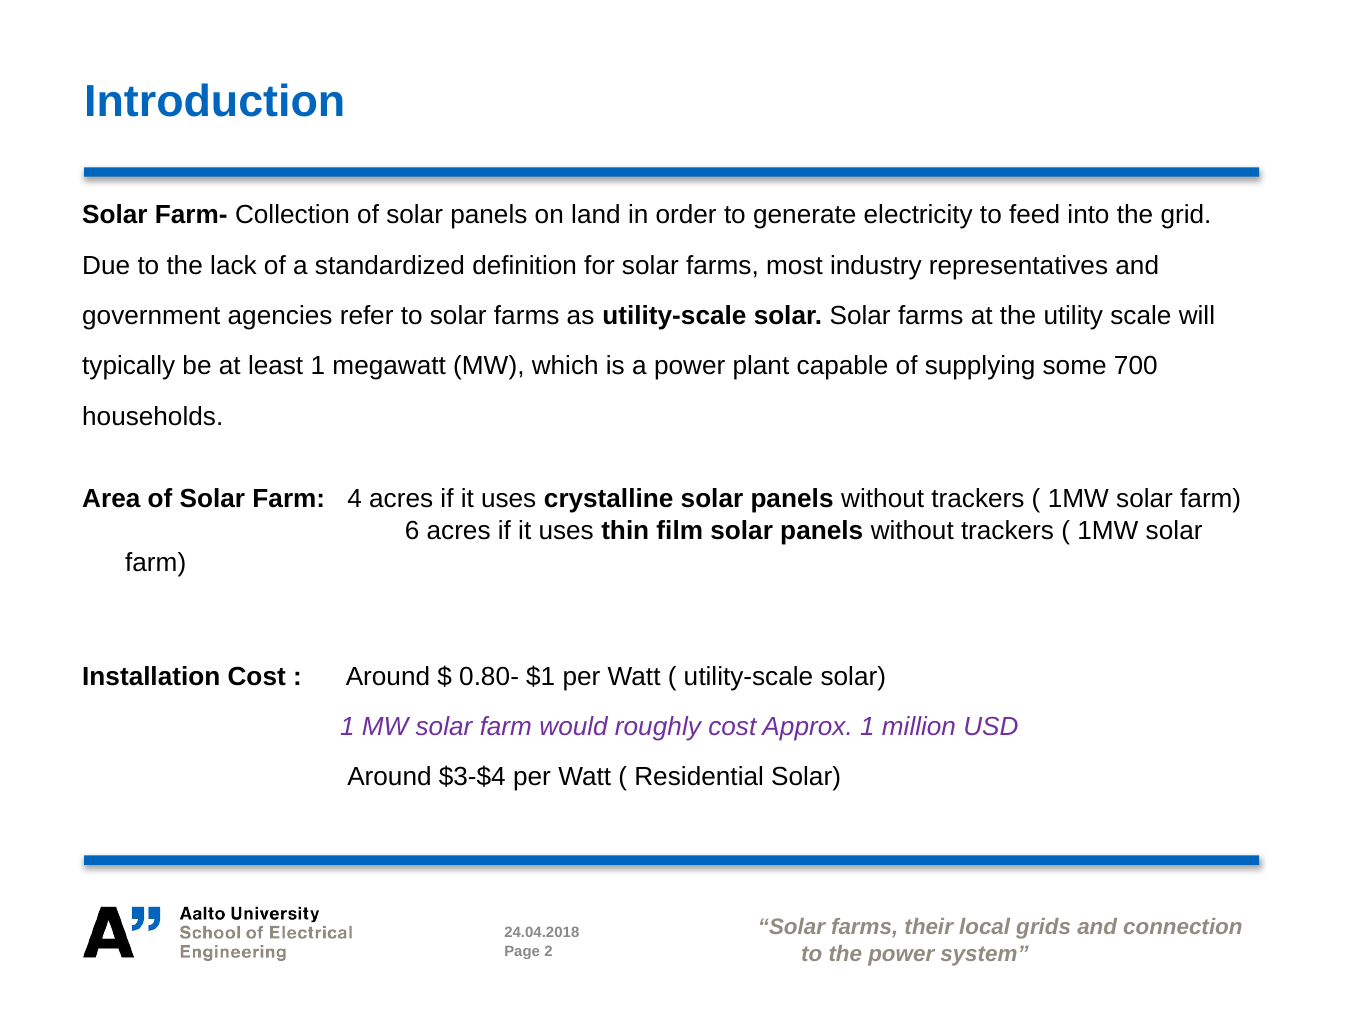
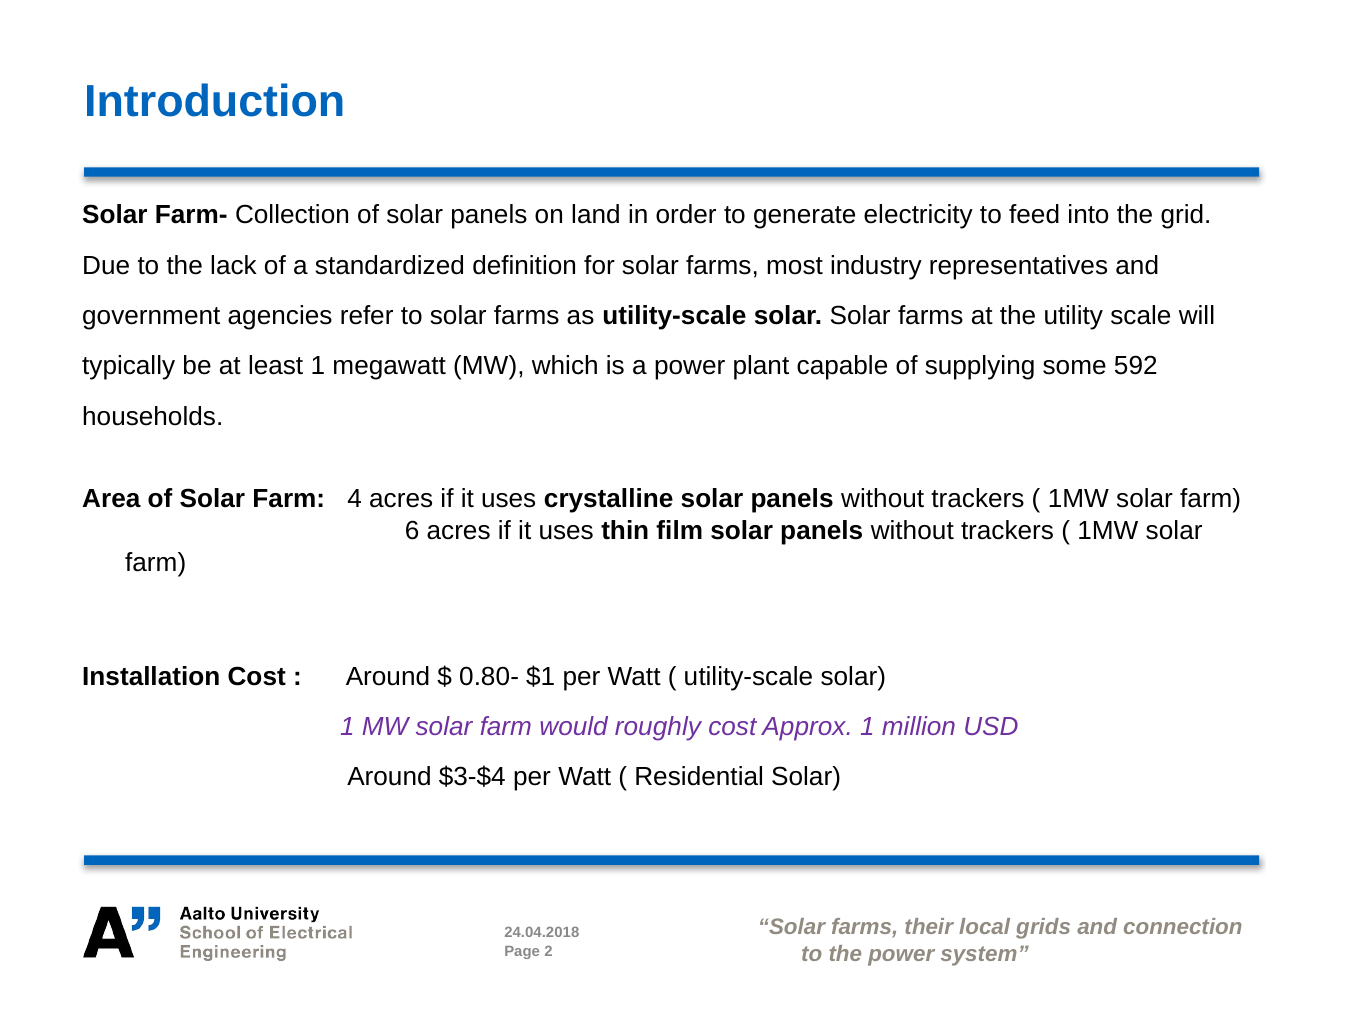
700: 700 -> 592 (1136, 366)
